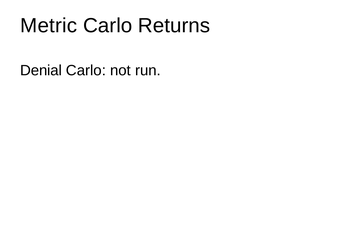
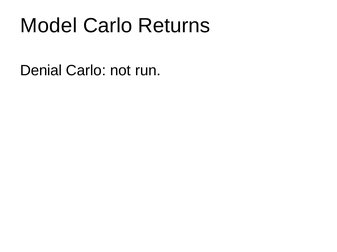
Metric: Metric -> Model (49, 26)
